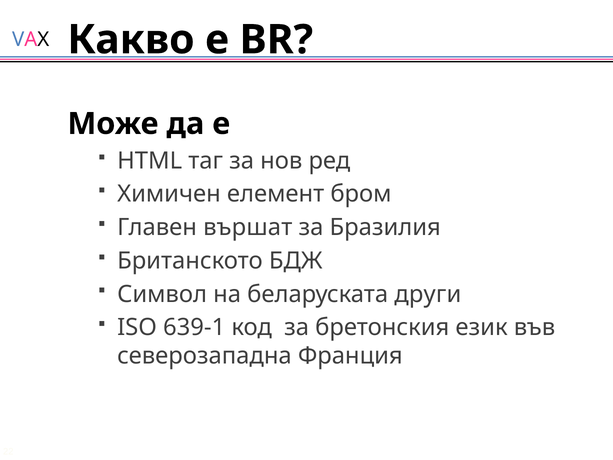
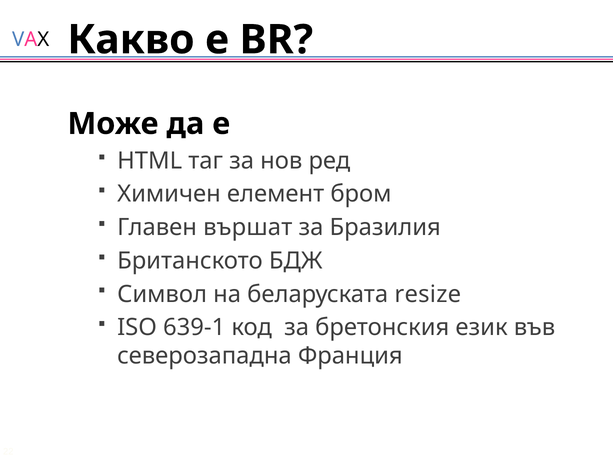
други: други -> resize (428, 294)
